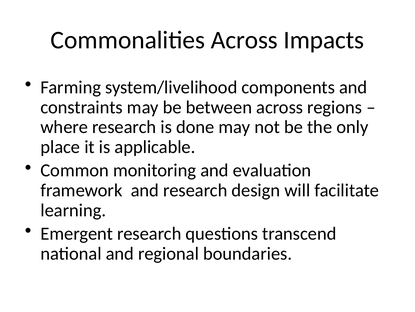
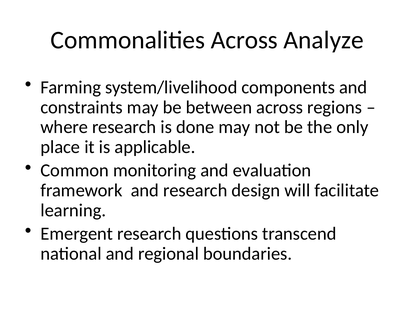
Impacts: Impacts -> Analyze (324, 40)
